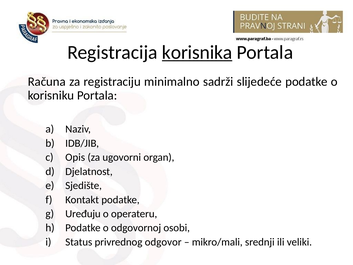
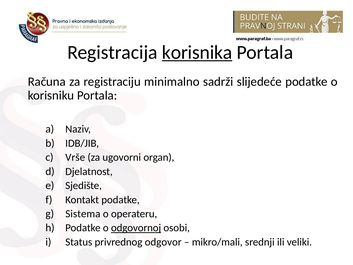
Opis: Opis -> Vrše (75, 157)
Uređuju: Uređuju -> Sistema (83, 214)
odgovornoj underline: none -> present (136, 228)
